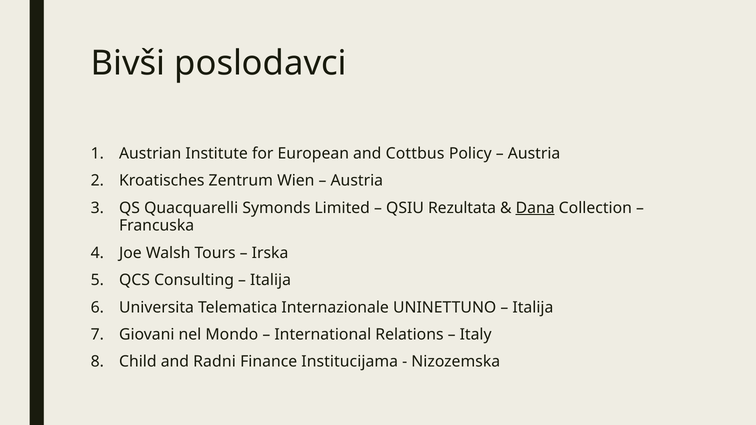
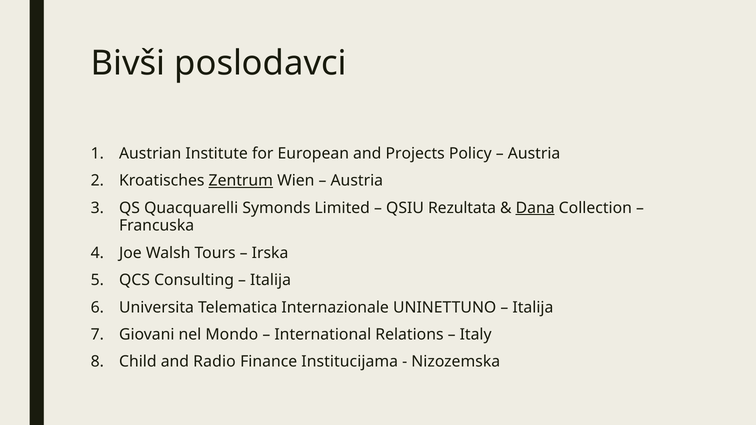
Cottbus: Cottbus -> Projects (415, 154)
Zentrum underline: none -> present (241, 181)
Radni: Radni -> Radio (214, 362)
